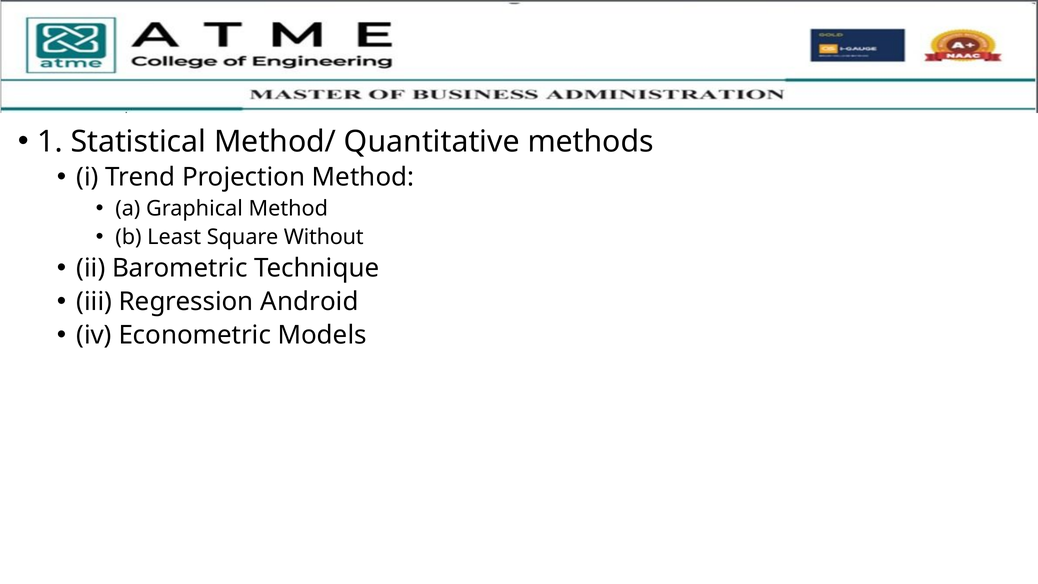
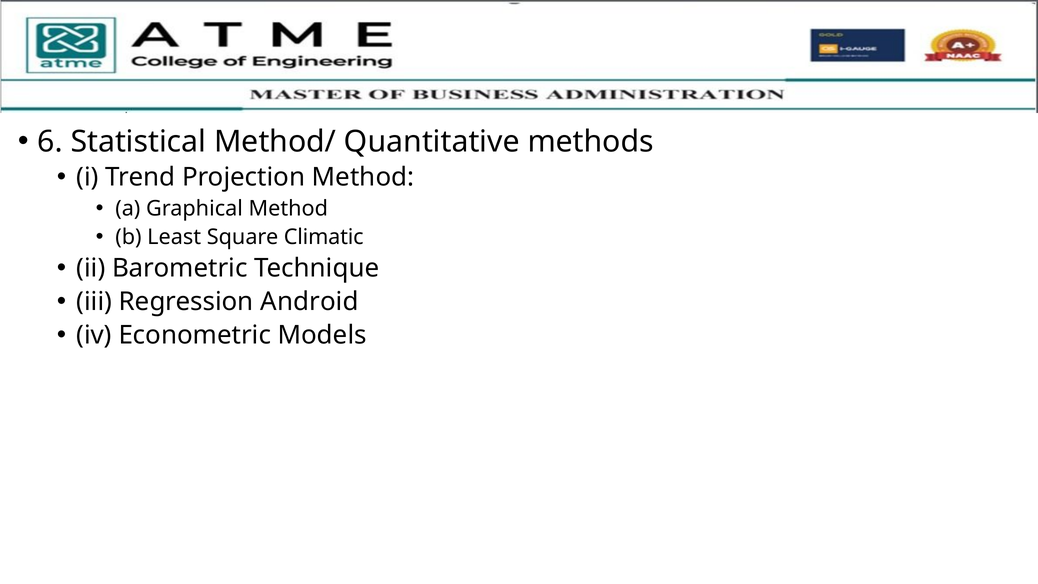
1: 1 -> 6 (50, 141)
Without: Without -> Climatic (324, 237)
